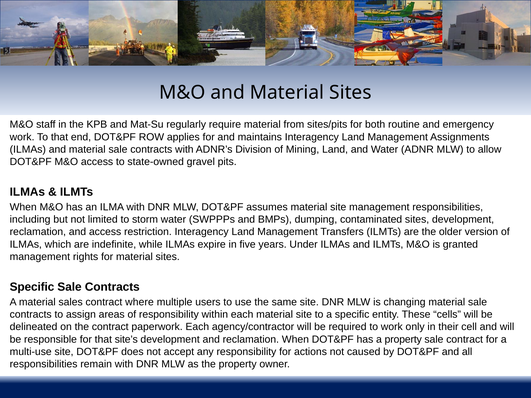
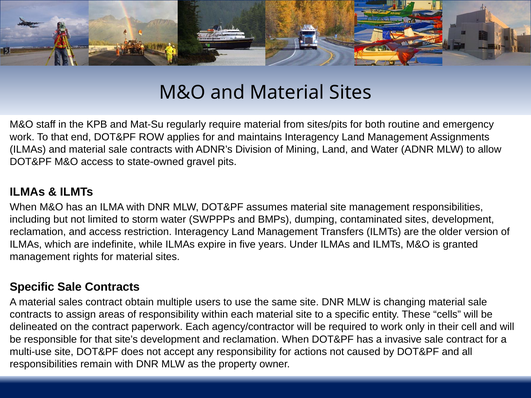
where: where -> obtain (140, 302)
a property: property -> invasive (403, 339)
